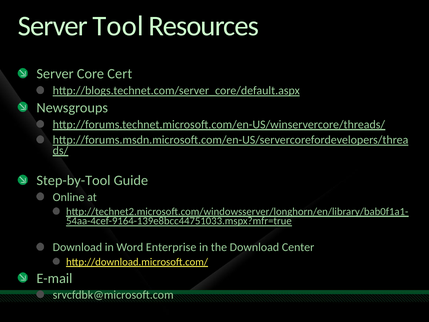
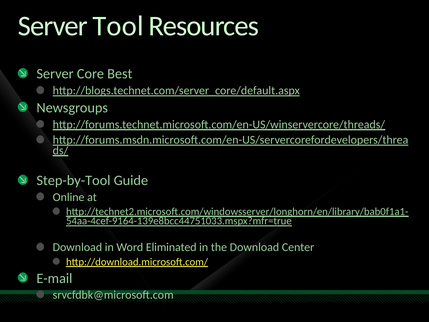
Cert: Cert -> Best (120, 74)
Enterprise: Enterprise -> Eliminated (171, 247)
